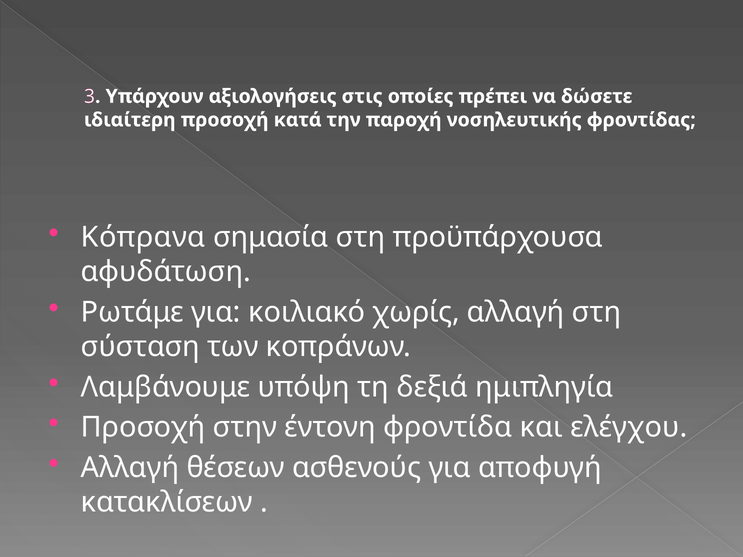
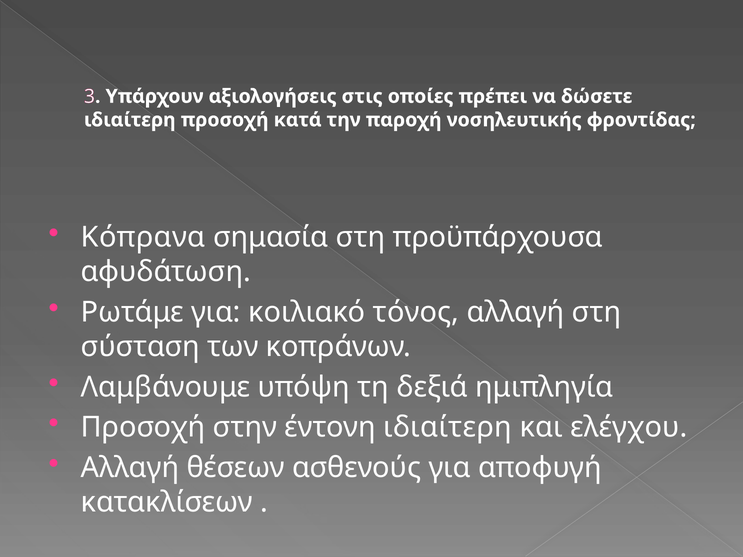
χωρίς: χωρίς -> τόνος (416, 312)
έντονη φροντίδα: φροντίδα -> ιδιαίτερη (448, 428)
